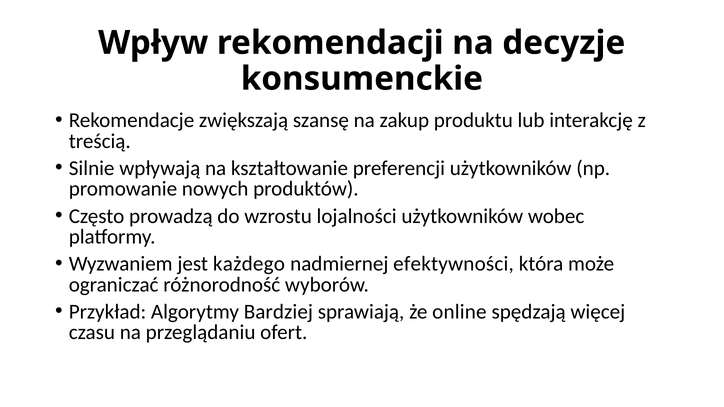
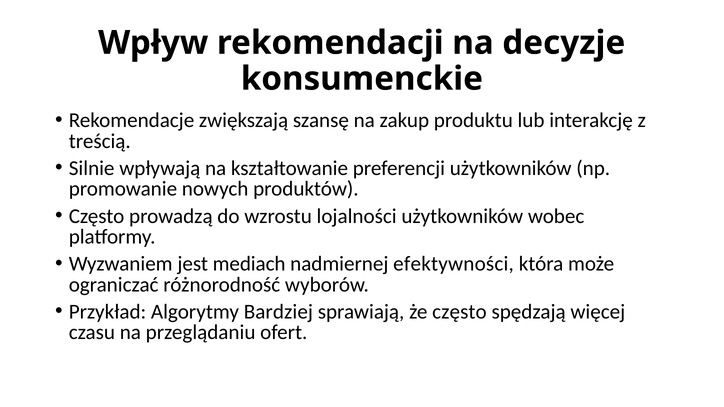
każdego: każdego -> mediach (249, 264)
że online: online -> często (459, 312)
